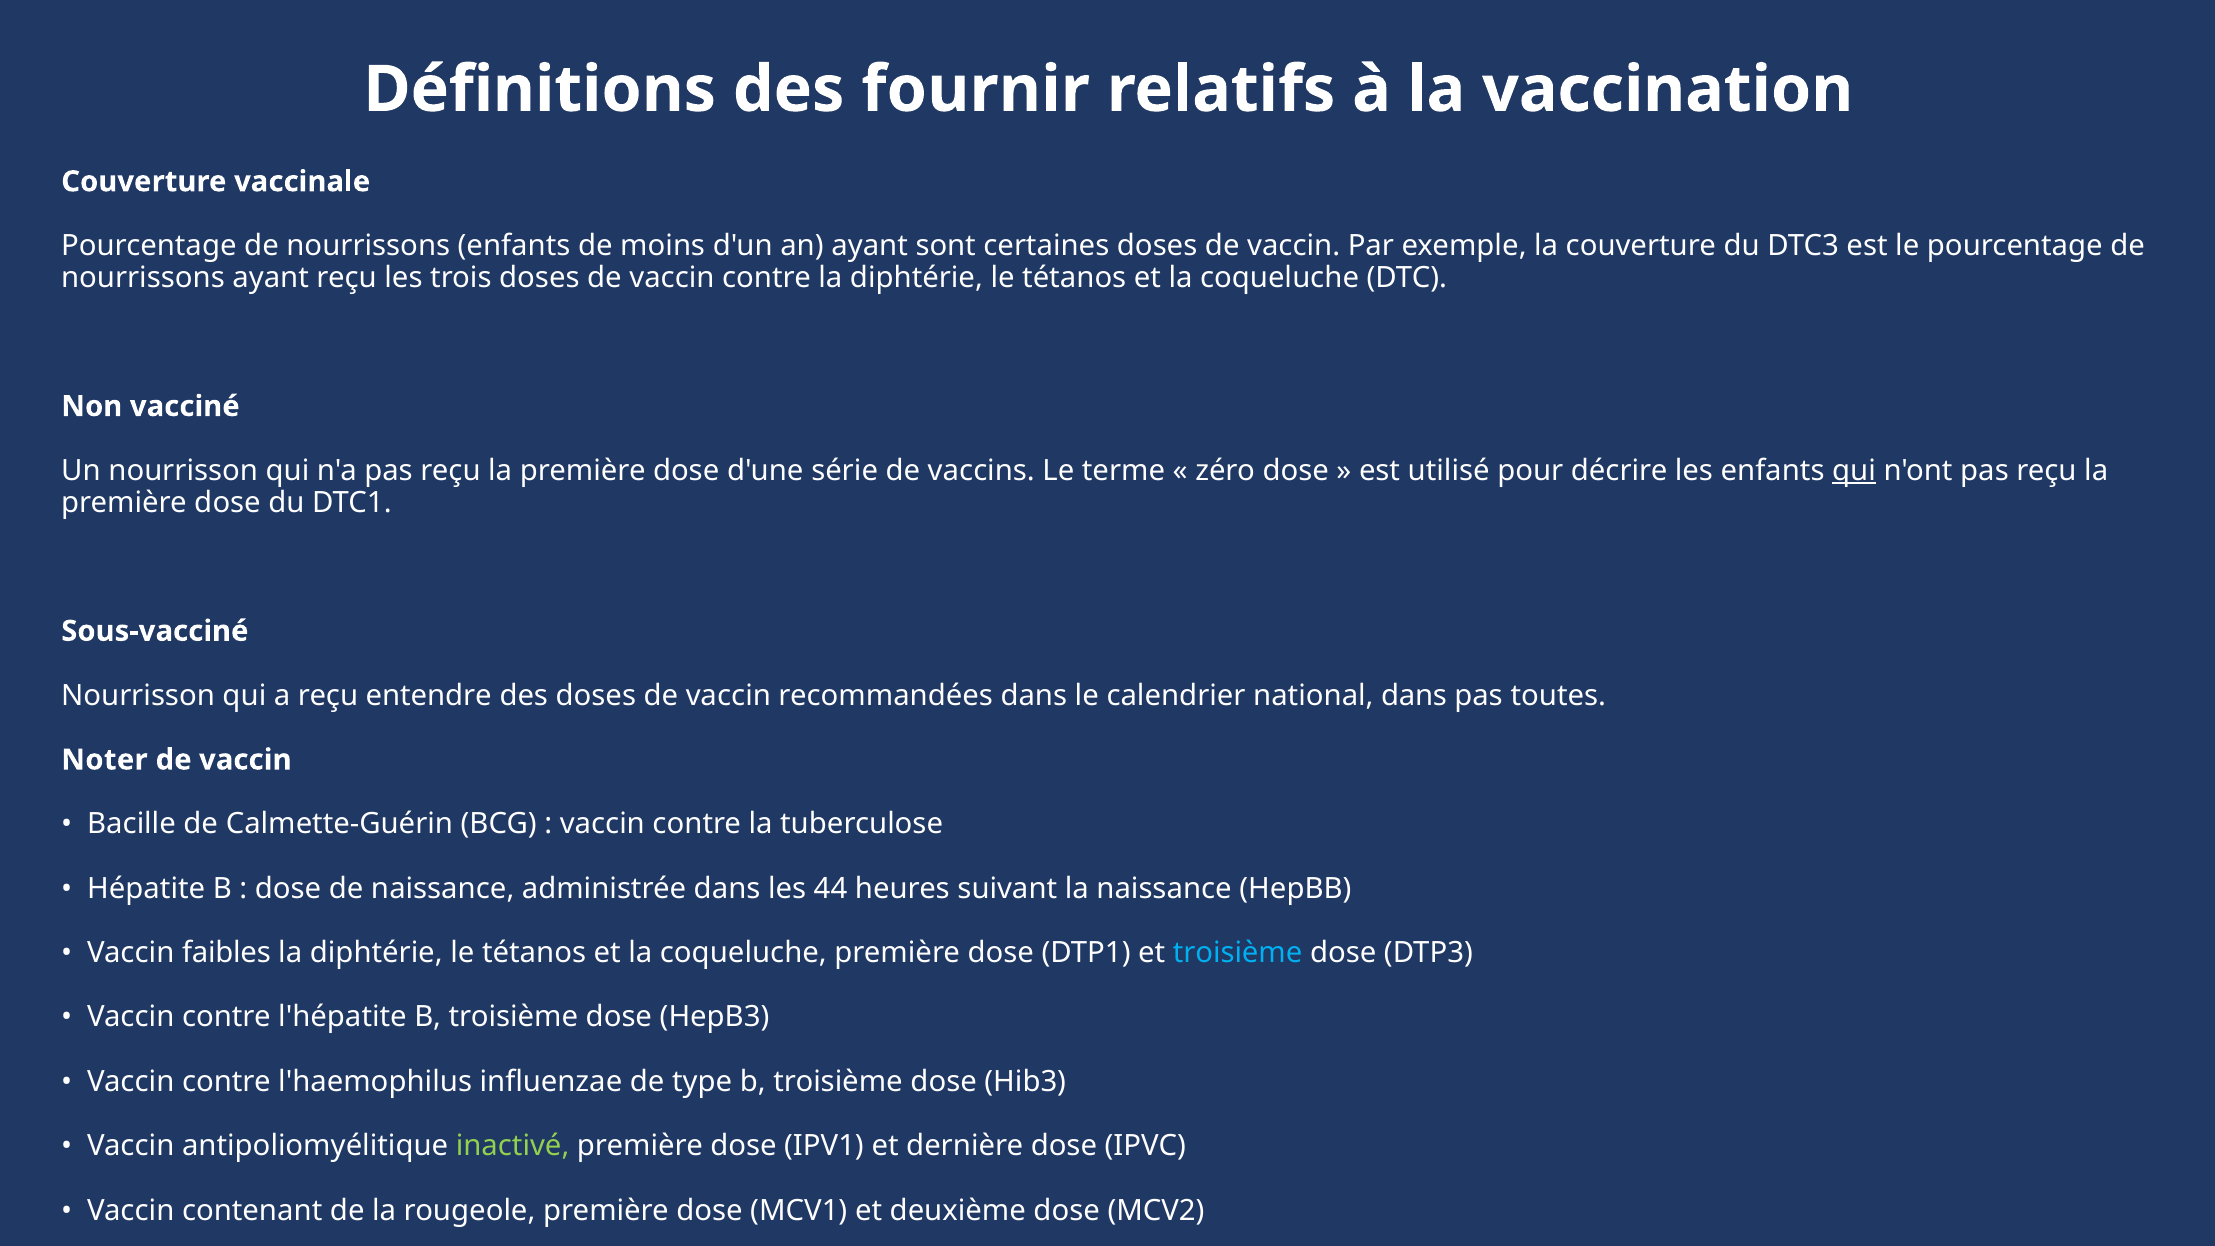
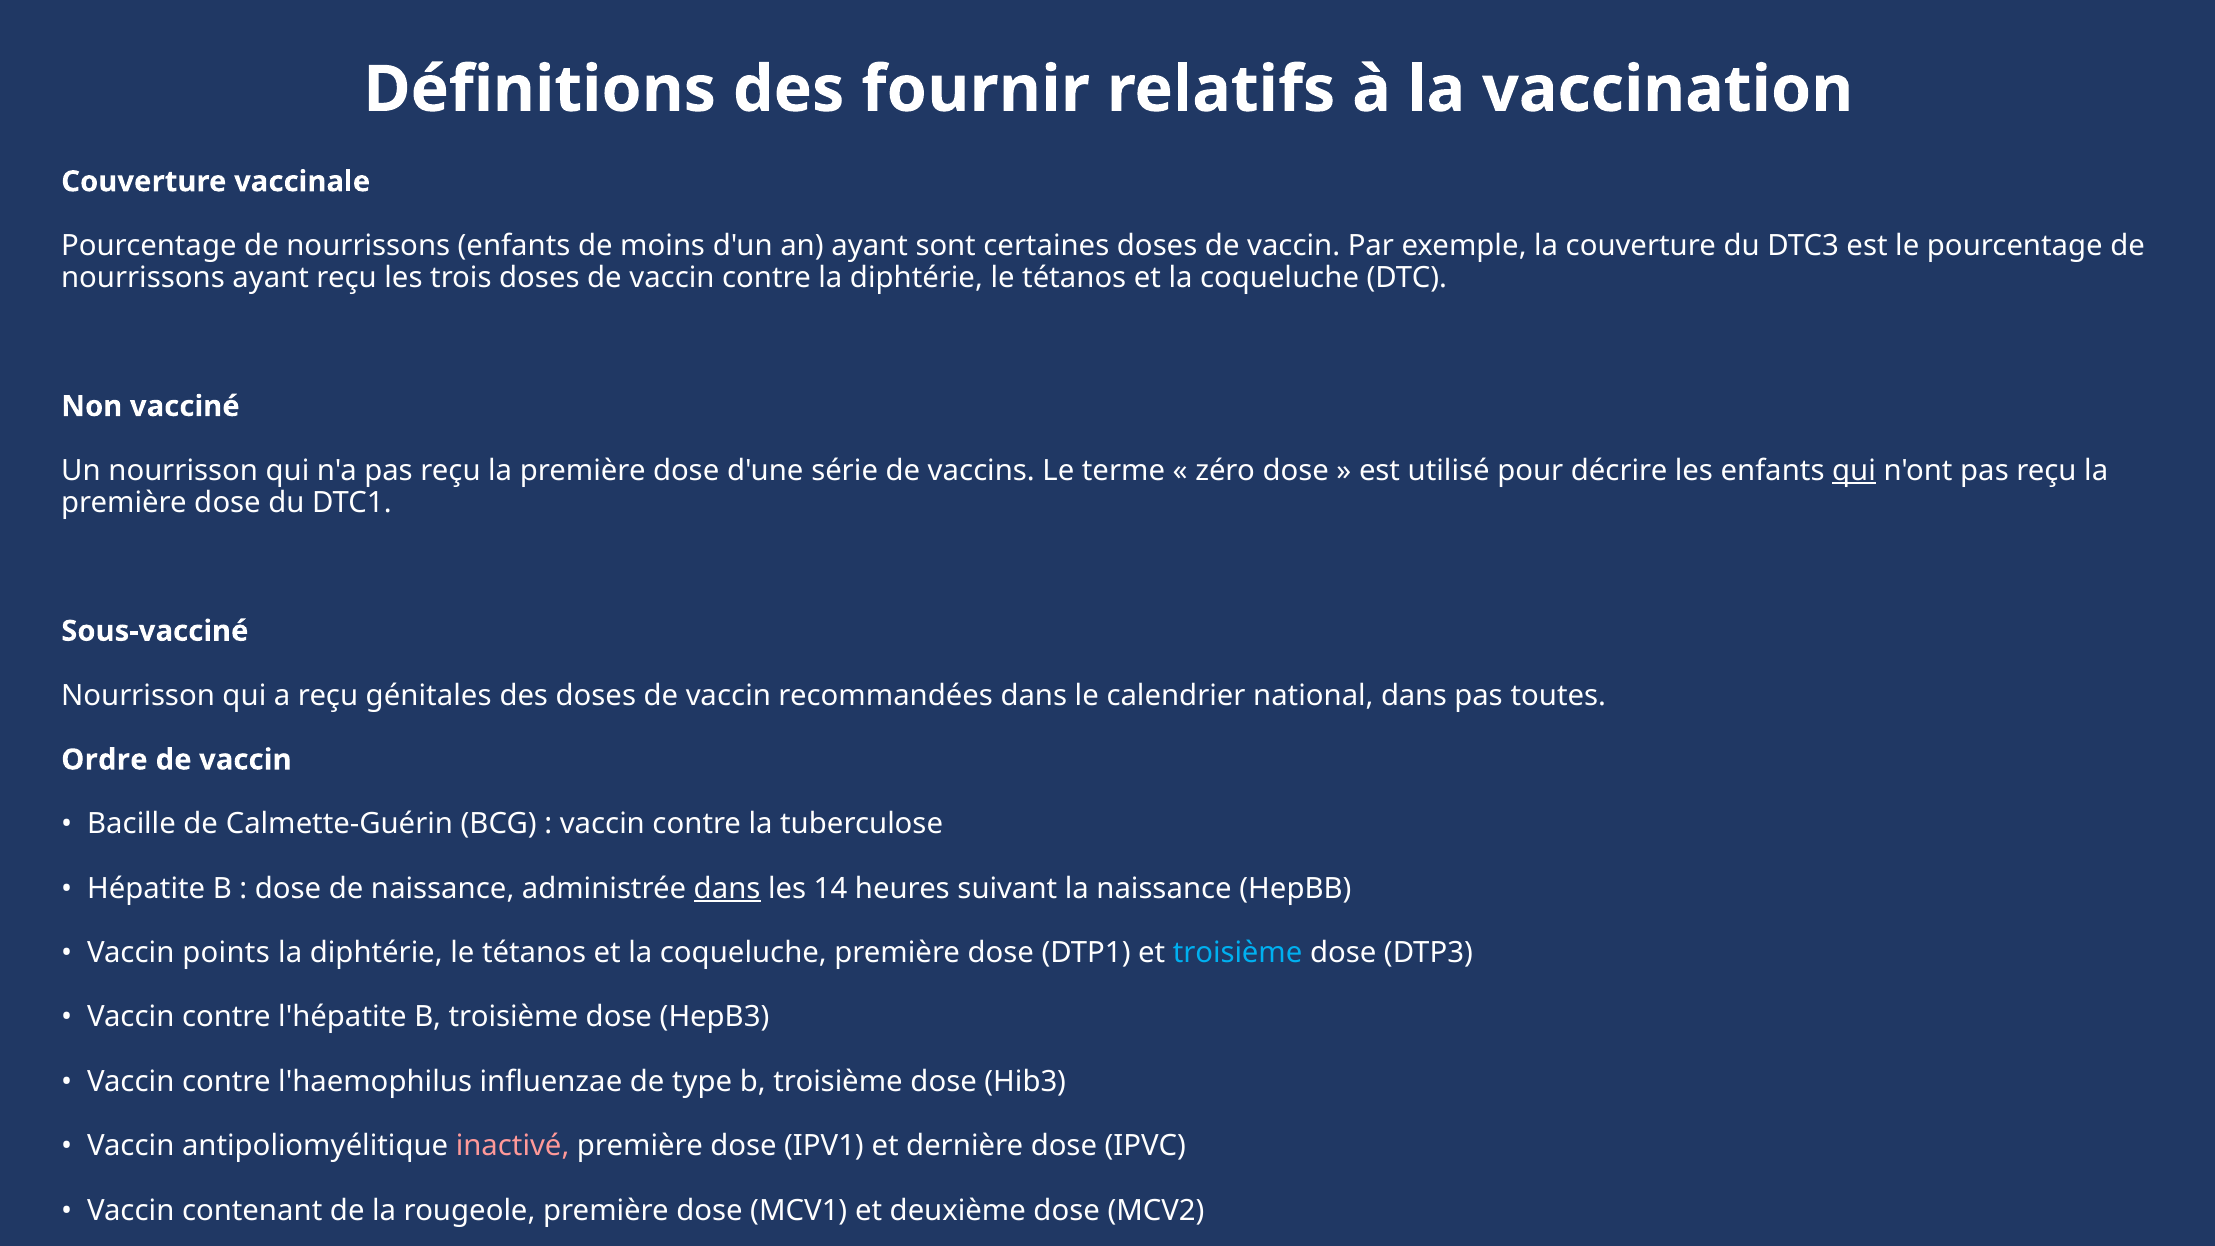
reçu entendre: entendre -> génitales (429, 695)
Noter: Noter -> Ordre (104, 760)
dans underline: none -> present (727, 889)
44: 44 -> 14 (830, 889)
faibles: faibles -> points (226, 953)
inactivé colour: light green -> pink (513, 1146)
